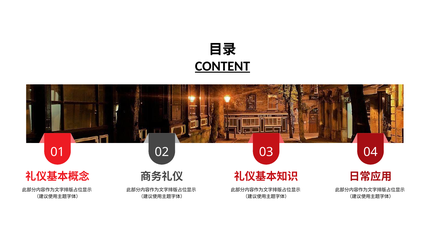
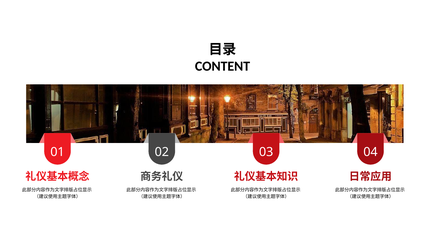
CONTENT underline: present -> none (222, 66)
